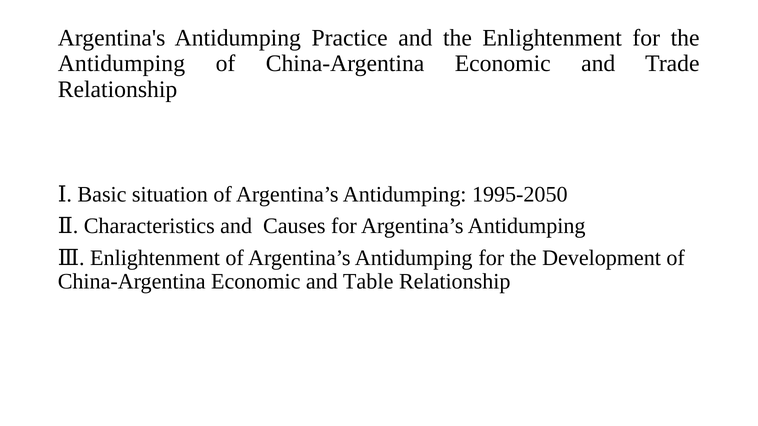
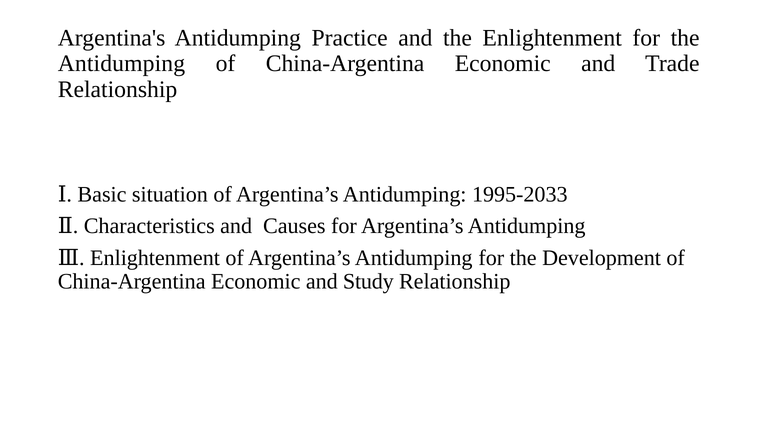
1995-2050: 1995-2050 -> 1995-2033 (520, 194)
Table: Table -> Study (368, 282)
